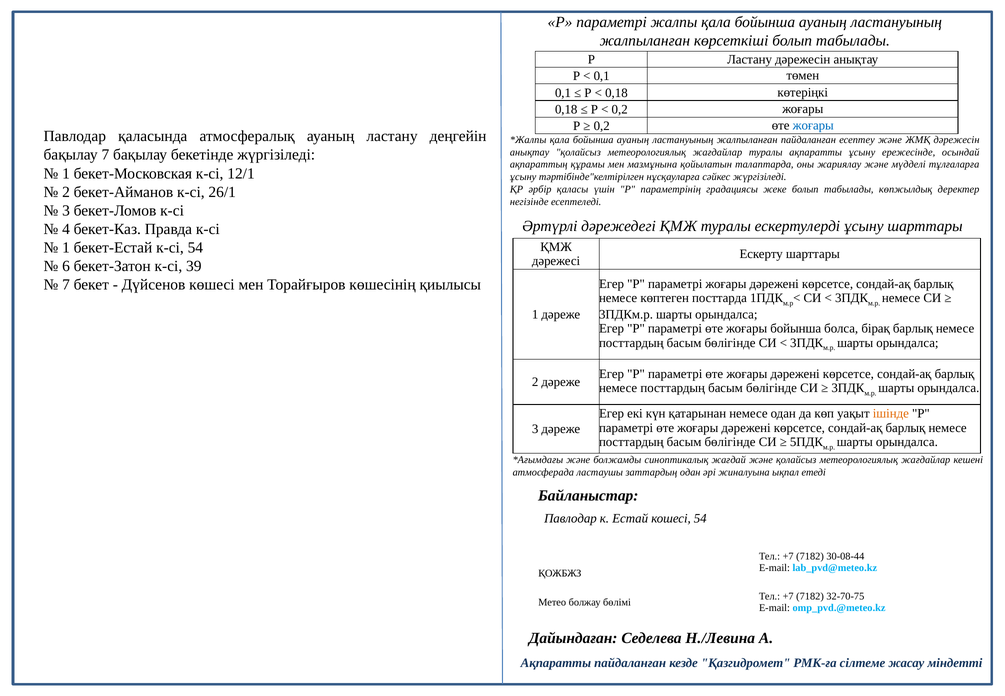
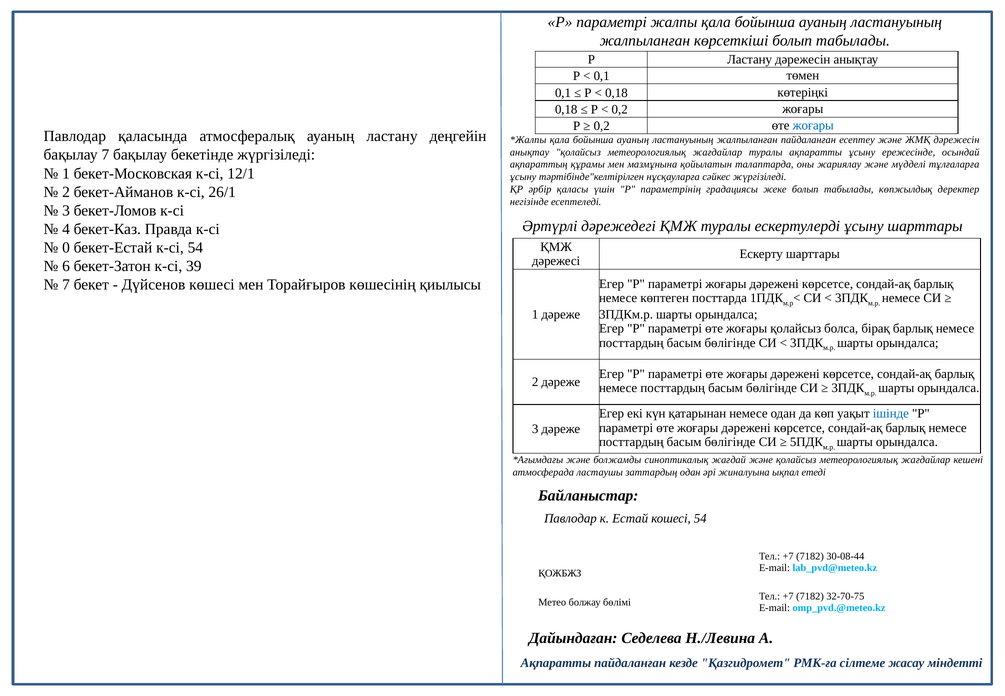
1: 1 -> 0 (66, 248)
жоғары бойынша: бойынша -> қолайсыз (796, 329)
ішінде colour: orange -> blue (891, 413)
